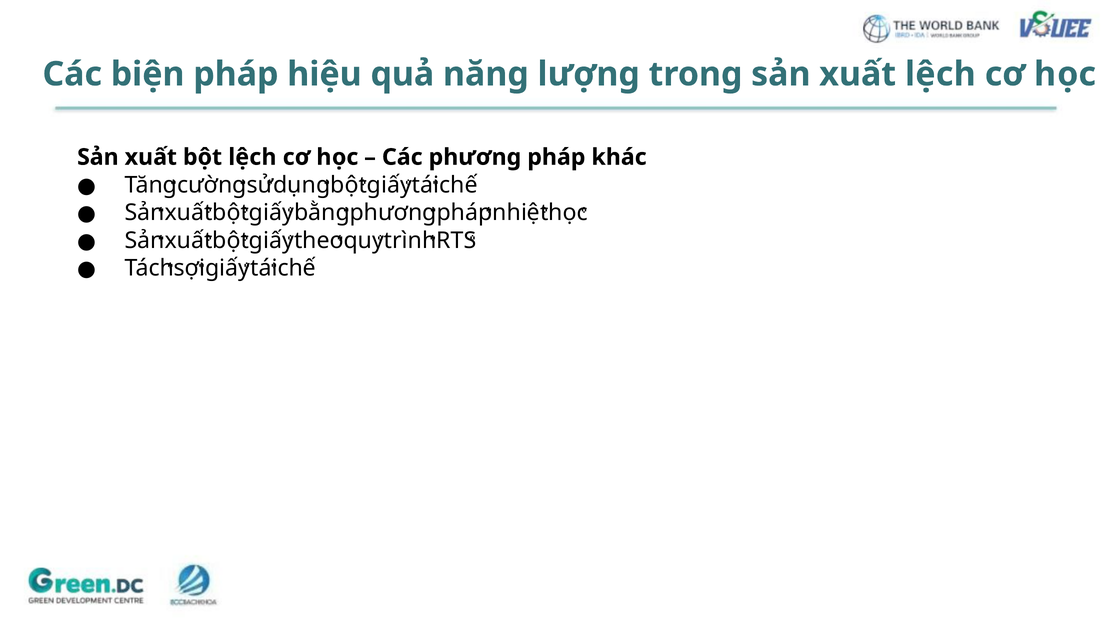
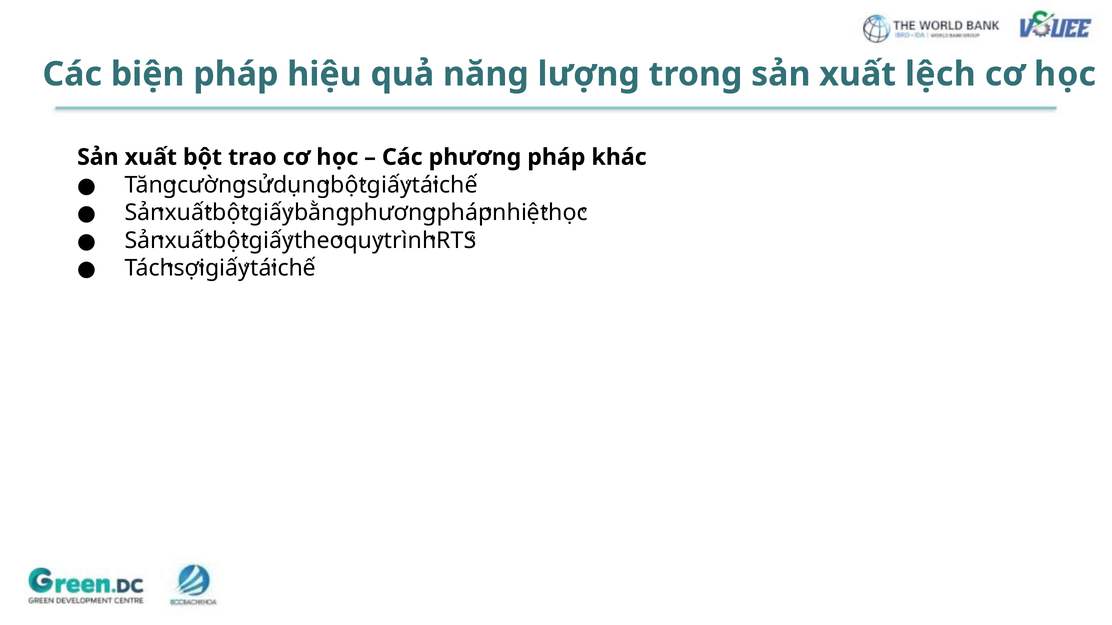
bột lệch: lệch -> trao (252, 157)
